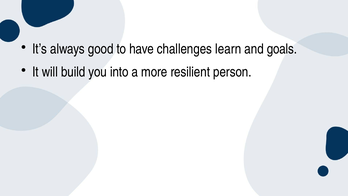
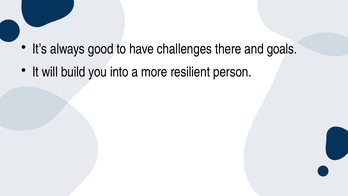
learn: learn -> there (228, 49)
